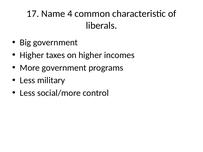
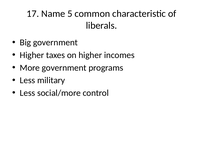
4: 4 -> 5 (70, 14)
